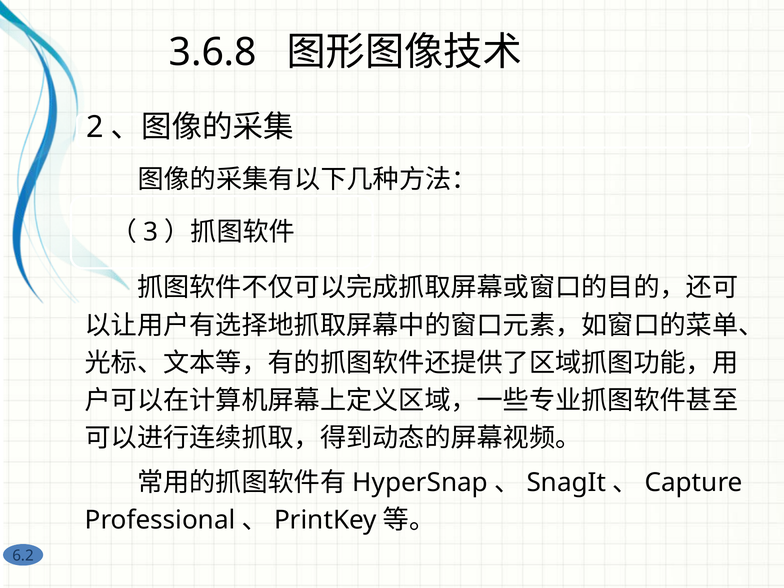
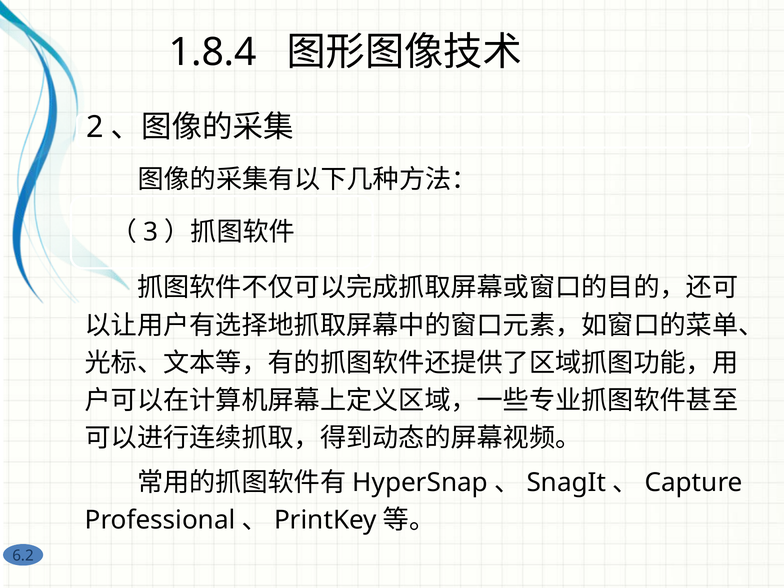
3.6.8: 3.6.8 -> 1.8.4 (213, 52)
